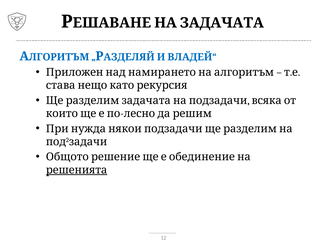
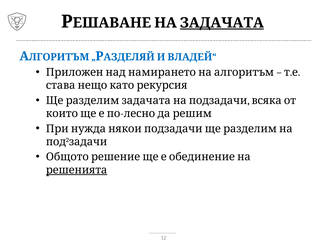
ЗАДАЧАТА underline: none -> present (222, 23)
